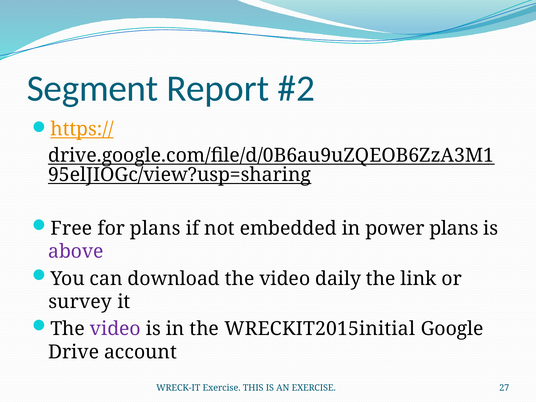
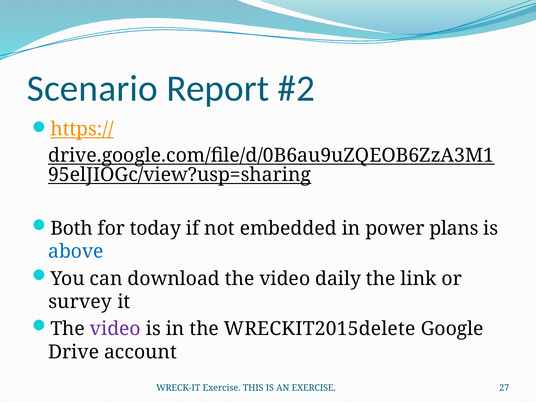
Segment: Segment -> Scenario (92, 89)
Free: Free -> Both (72, 228)
for plans: plans -> today (155, 228)
above colour: purple -> blue (76, 252)
WRECKIT2015initial: WRECKIT2015initial -> WRECKIT2015delete (320, 329)
